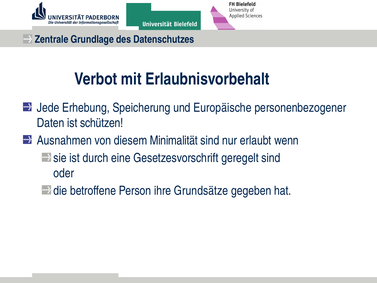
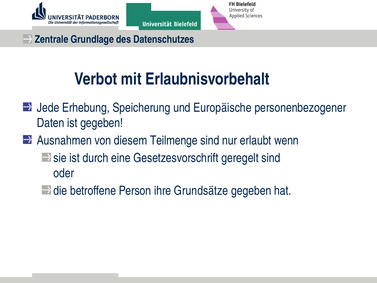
ist schützen: schützen -> gegeben (102, 123)
Minimalität: Minimalität -> Teilmenge (174, 140)
